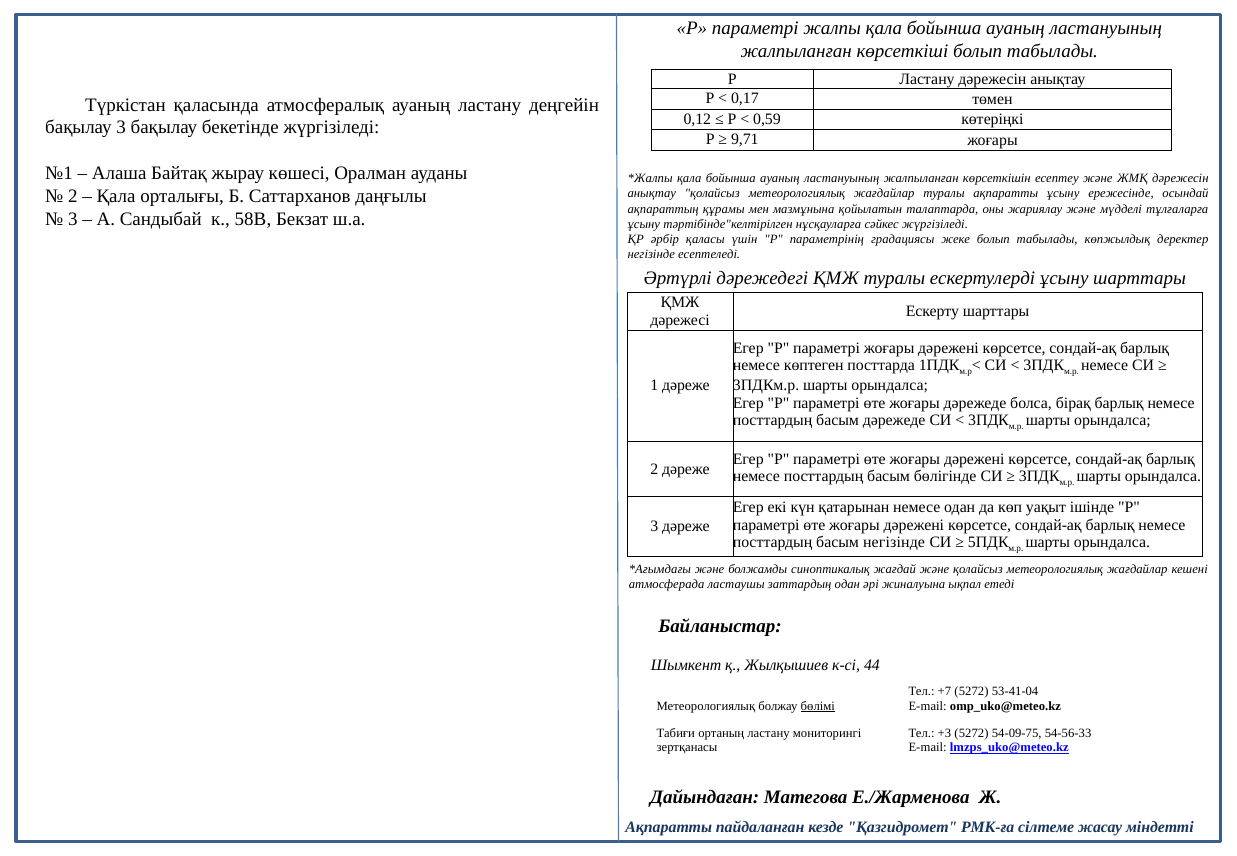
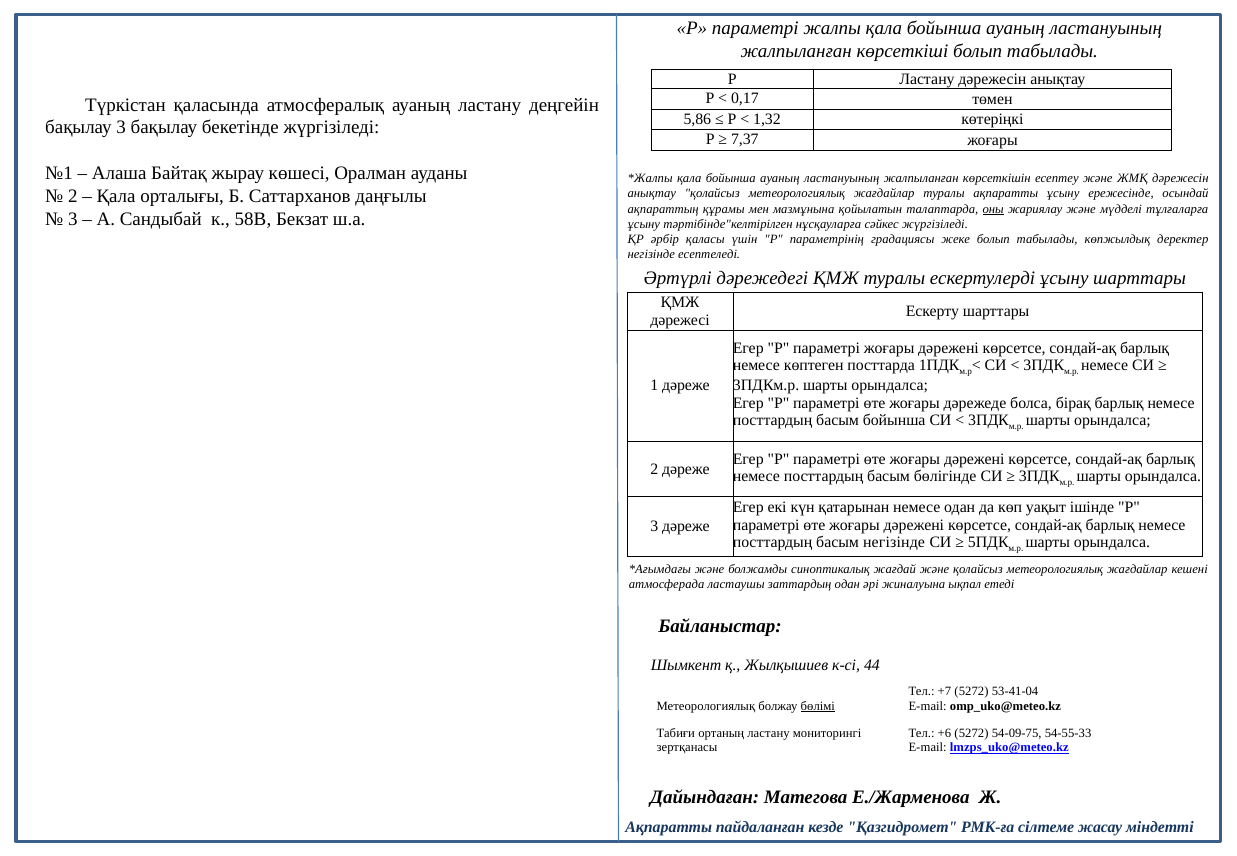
0,12: 0,12 -> 5,86 (697, 119)
0,59: 0,59 -> 1,32 (767, 119)
9,71: 9,71 -> 7,37 (745, 140)
оны underline: none -> present (993, 209)
басым дәрежеде: дәрежеде -> бойынша (894, 421)
+3: +3 -> +6 (944, 734)
54-56-33: 54-56-33 -> 54-55-33 (1068, 734)
